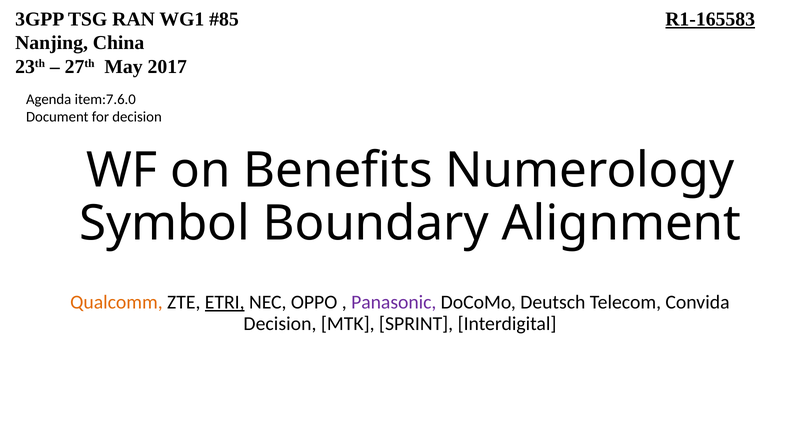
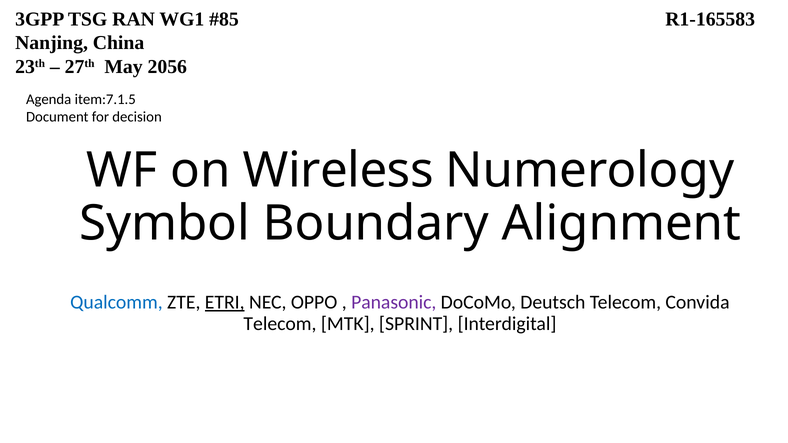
R1-165583 underline: present -> none (710, 19)
2017: 2017 -> 2056 (167, 67)
item:7.6.0: item:7.6.0 -> item:7.1.5 (105, 99)
Benefits: Benefits -> Wireless (338, 170)
Qualcomm colour: orange -> blue (116, 302)
Decision: Decision -> Telecom (280, 324)
